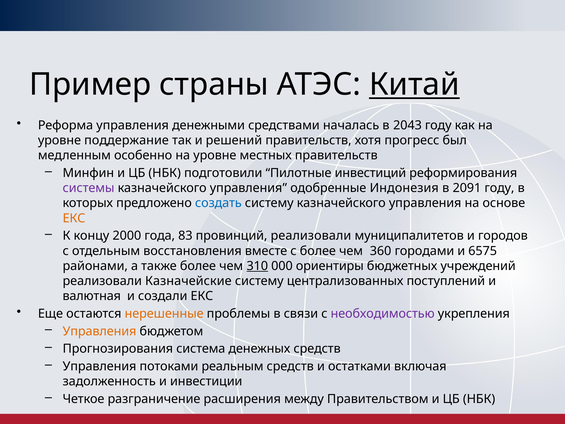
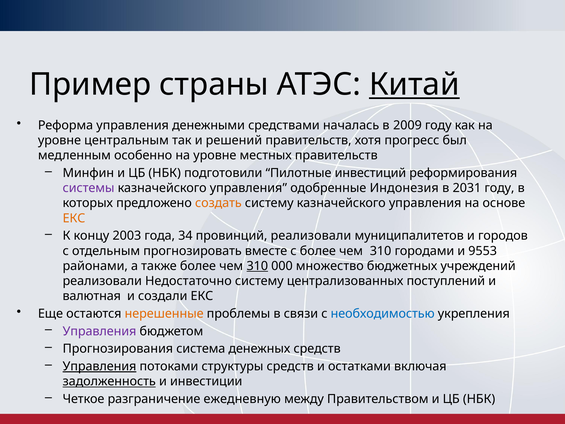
2043: 2043 -> 2009 (407, 125)
поддержание: поддержание -> центральным (127, 140)
2091: 2091 -> 2031 (467, 188)
создать colour: blue -> orange (218, 203)
2000: 2000 -> 2003 (127, 236)
83: 83 -> 34 (185, 236)
восстановления: восстановления -> прогнозировать (193, 251)
с более чем 360: 360 -> 310 (381, 251)
6575: 6575 -> 9553 (483, 251)
ориентиры: ориентиры -> множество (330, 266)
Казначейские: Казначейские -> Недостаточно (188, 281)
необходимостью colour: purple -> blue (383, 313)
Управления colour: orange -> purple (100, 331)
Управления underline: none -> present (100, 366)
реальным: реальным -> структуры (232, 366)
задолженность underline: none -> present (109, 381)
расширения: расширения -> ежедневную (242, 399)
